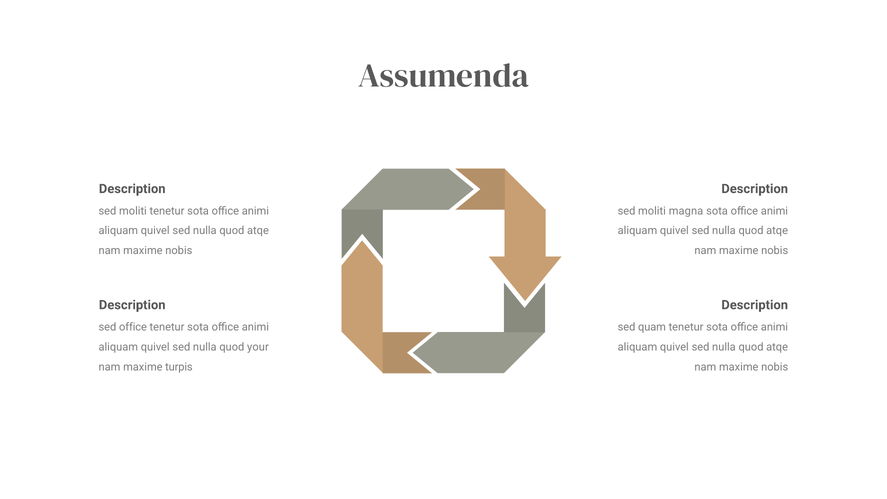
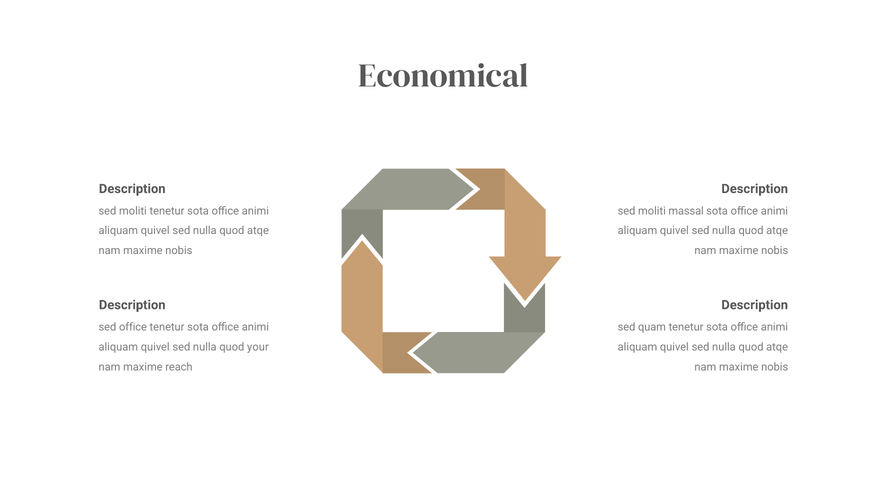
Assumenda: Assumenda -> Economical (444, 76)
magna: magna -> massal (686, 211)
turpis: turpis -> reach (179, 367)
